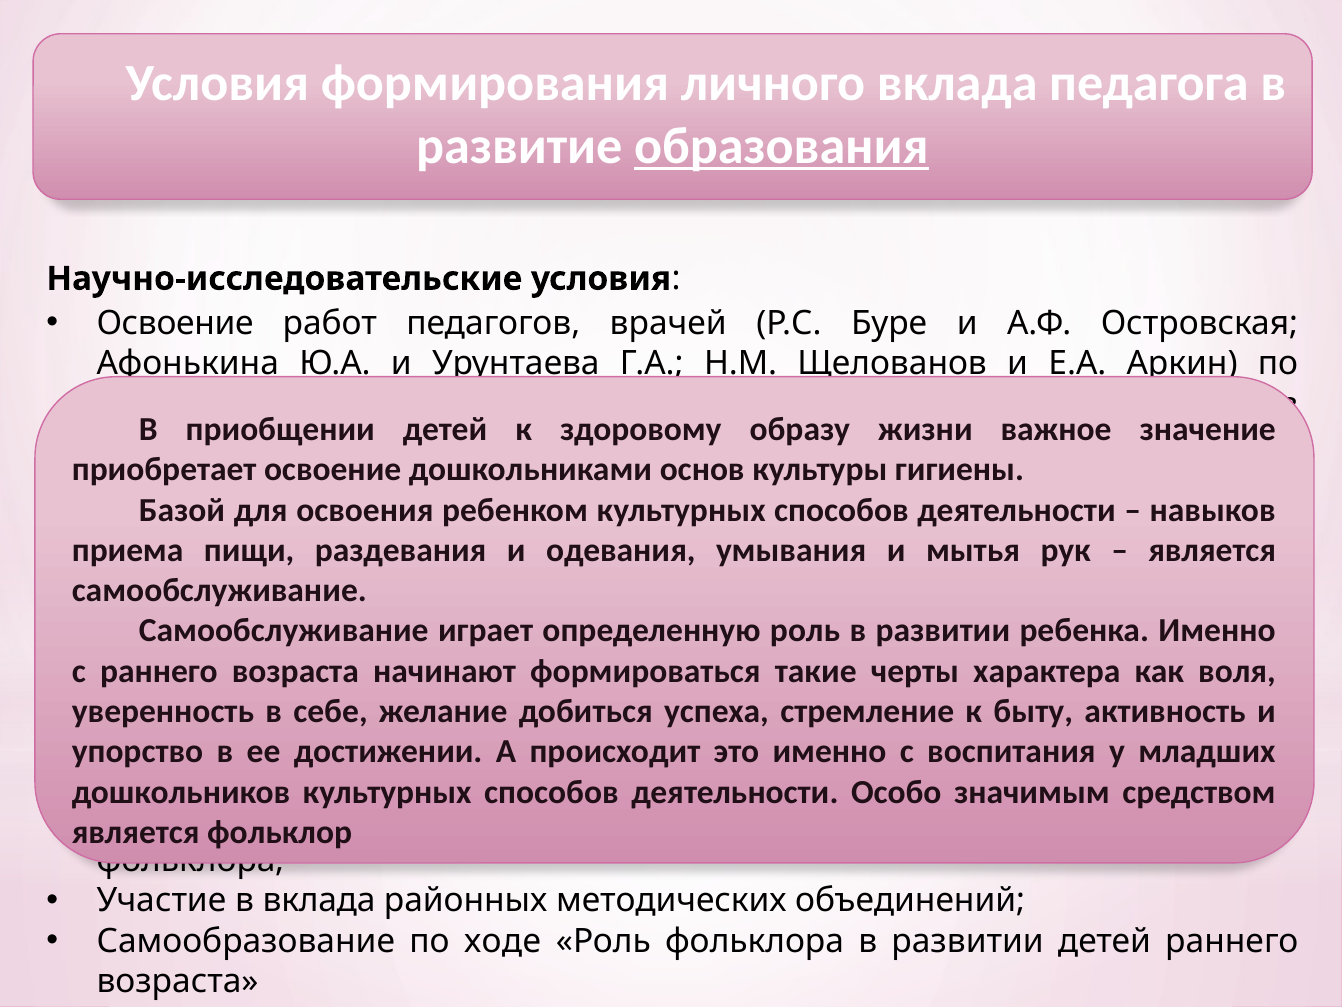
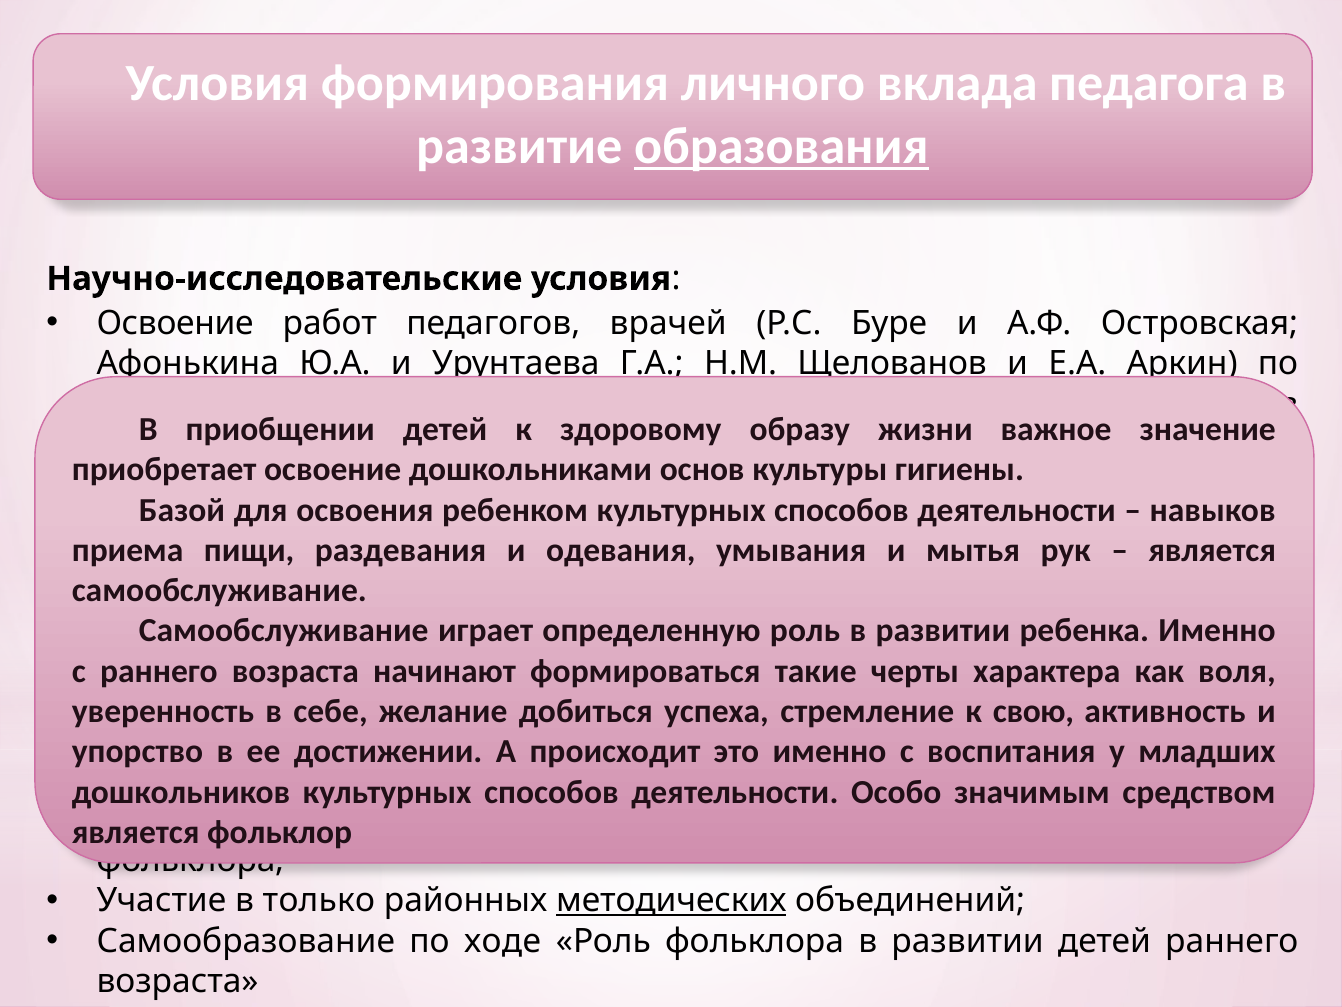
быту: быту -> свою (1033, 711)
в вклада: вклада -> только (319, 900)
методических underline: none -> present (671, 900)
